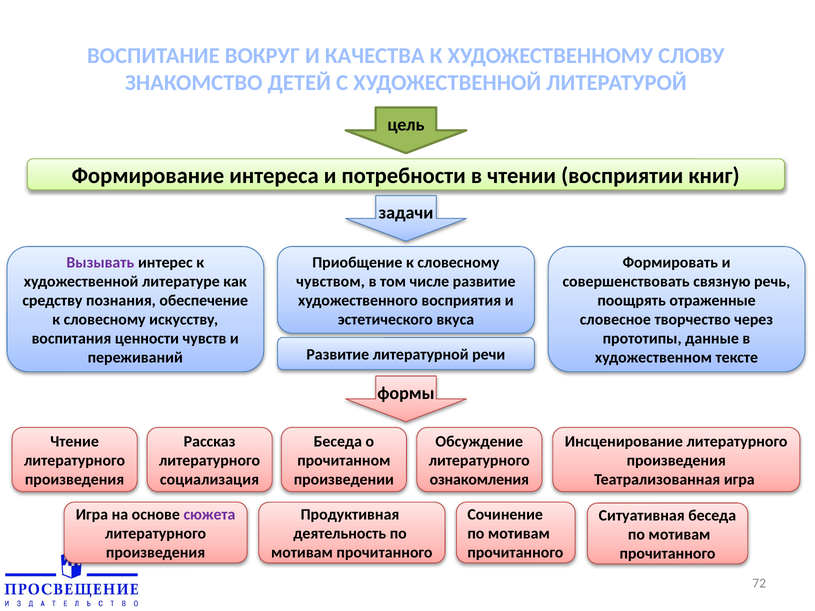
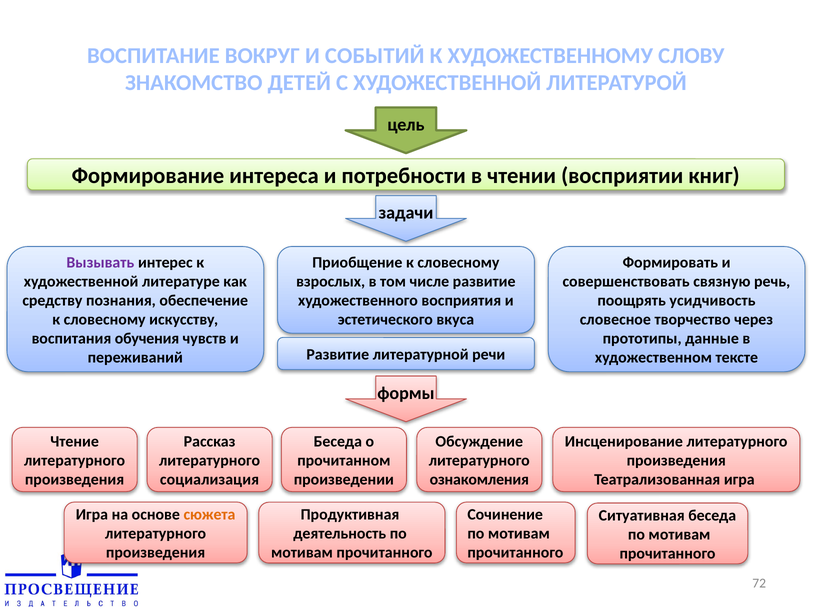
КАЧЕСТВА: КАЧЕСТВА -> СОБЫТИЙ (375, 56)
чувством: чувством -> взрослых (331, 282)
отраженные: отраженные -> усидчивость (713, 301)
ценности: ценности -> обучения (147, 339)
сюжета colour: purple -> orange (209, 515)
